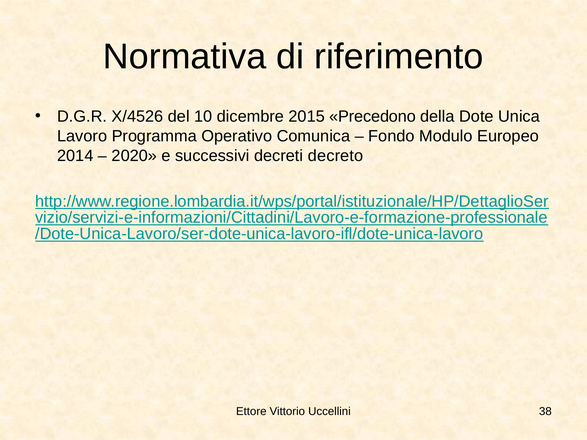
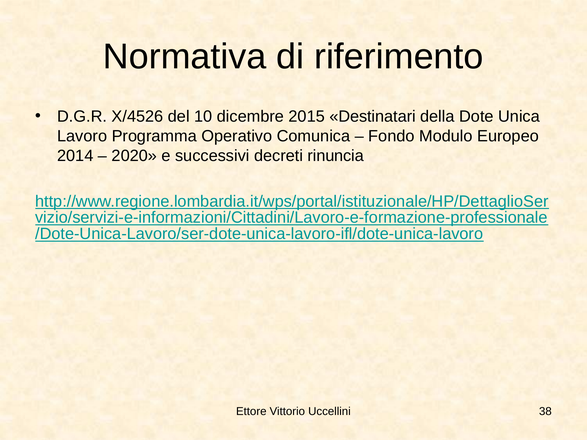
Precedono: Precedono -> Destinatari (373, 117)
decreto: decreto -> rinuncia (336, 156)
